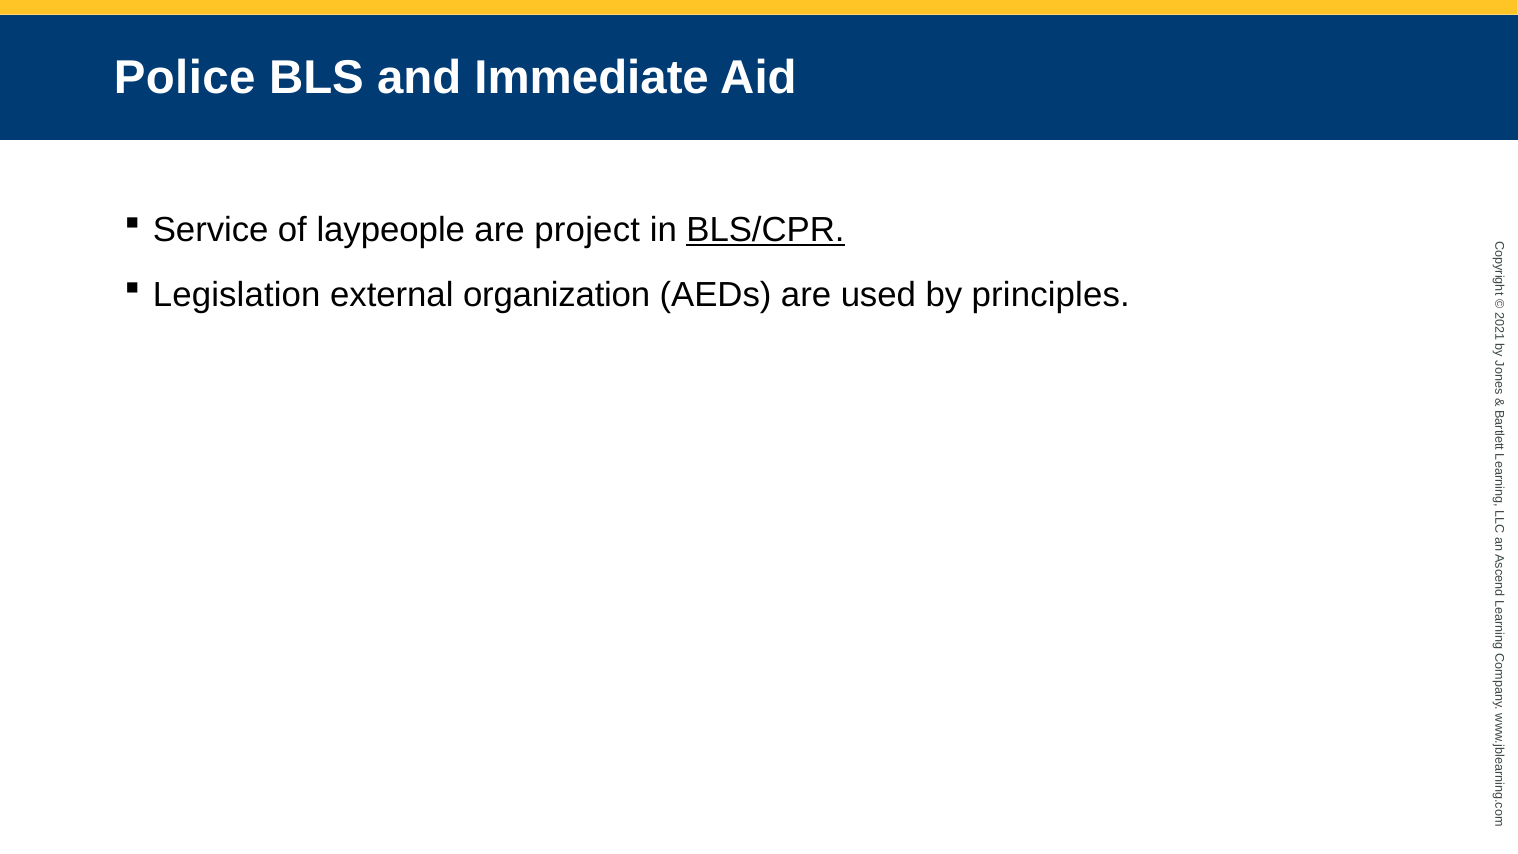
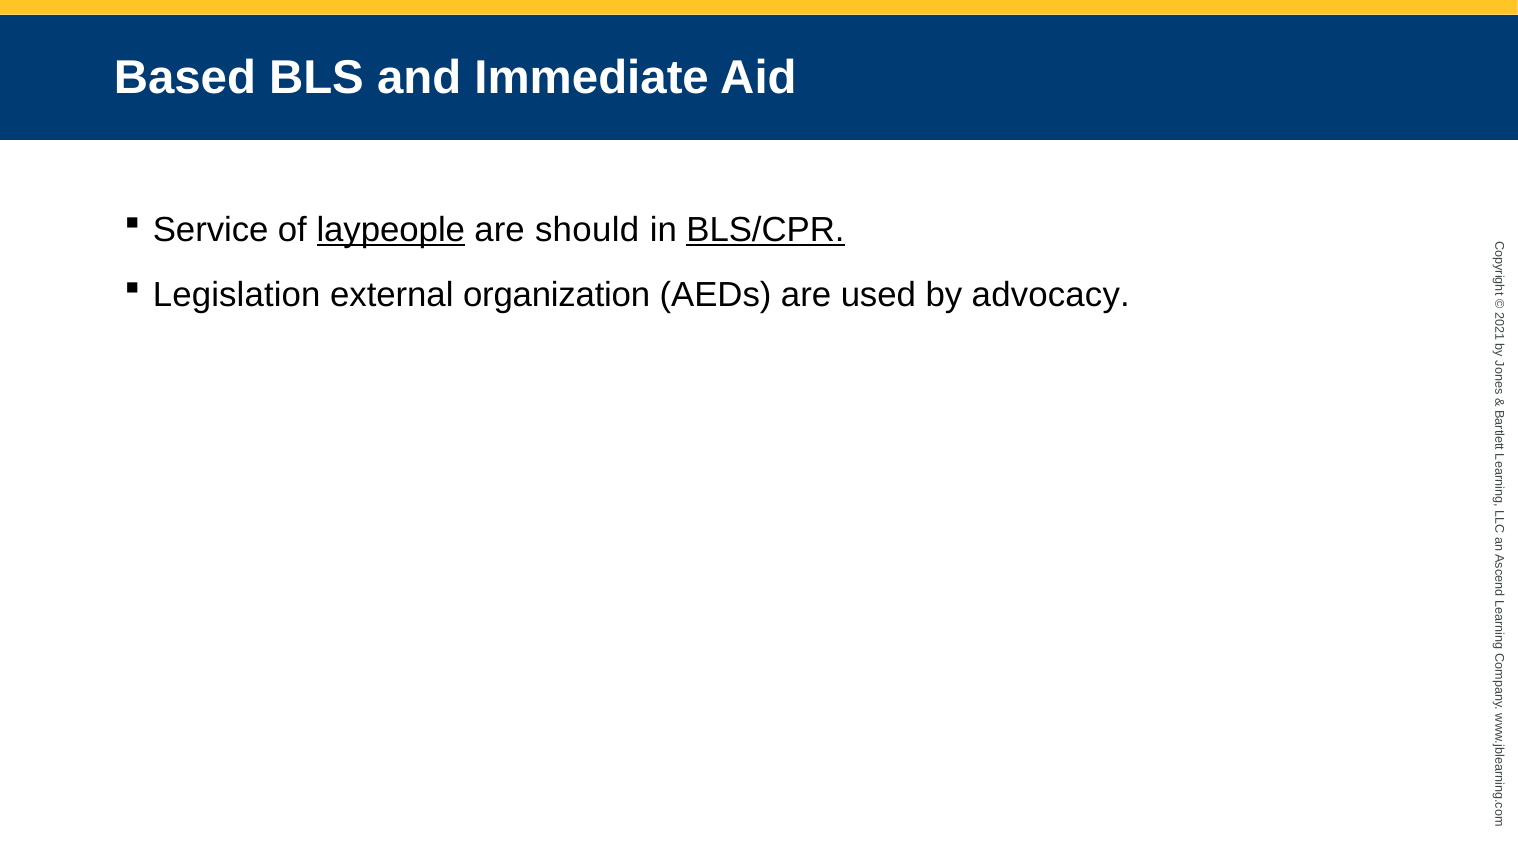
Police: Police -> Based (185, 78)
laypeople underline: none -> present (391, 230)
project: project -> should (587, 230)
principles: principles -> advocacy (1051, 295)
